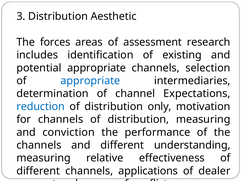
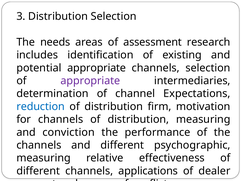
Distribution Aesthetic: Aesthetic -> Selection (114, 16)
forces: forces -> needs (55, 42)
appropriate colour: blue -> purple (90, 81)
only: only -> firm (160, 106)
understanding: understanding -> psychographic (192, 145)
